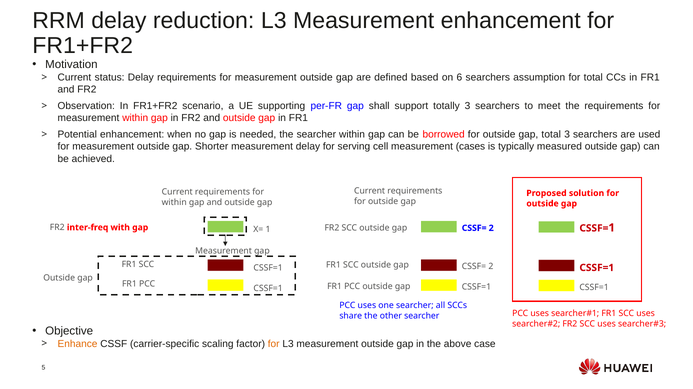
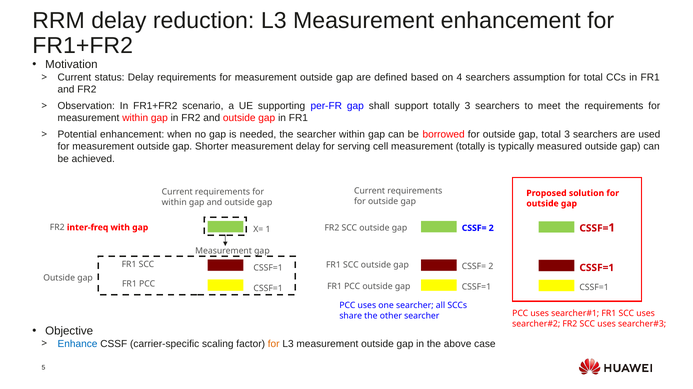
6: 6 -> 4 (459, 78)
measurement cases: cases -> totally (470, 147)
Enhance colour: orange -> blue (78, 344)
